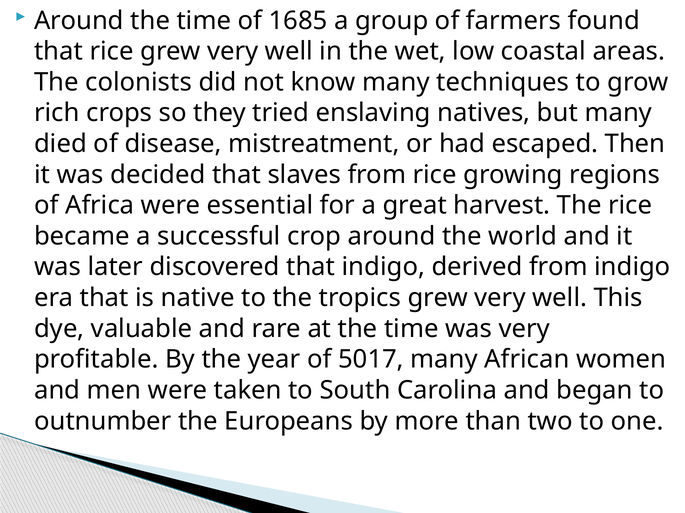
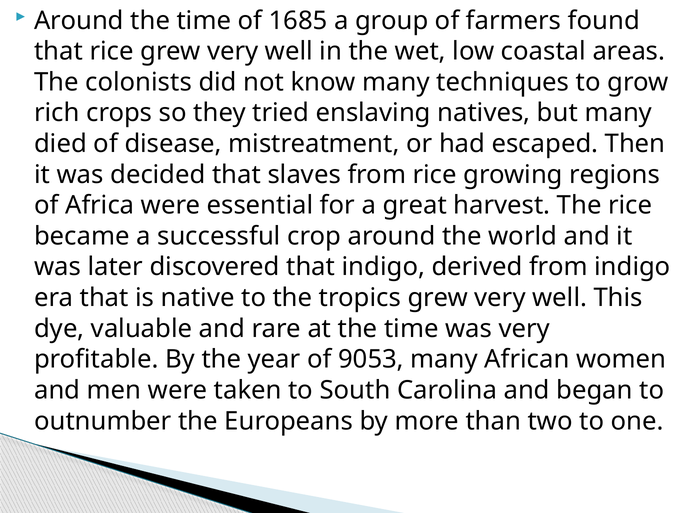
5017: 5017 -> 9053 (371, 360)
